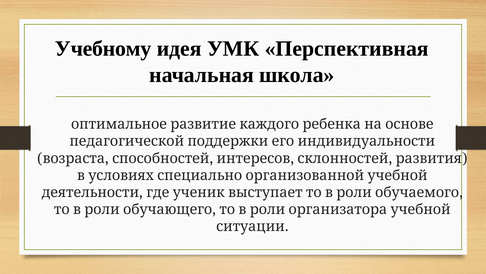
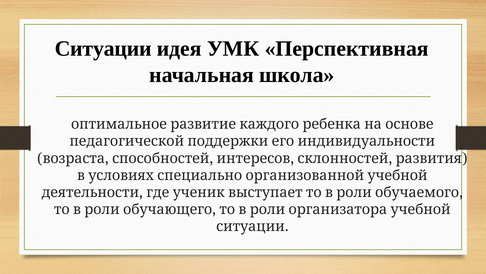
Учебному: Учебному -> Ситуации (103, 49)
